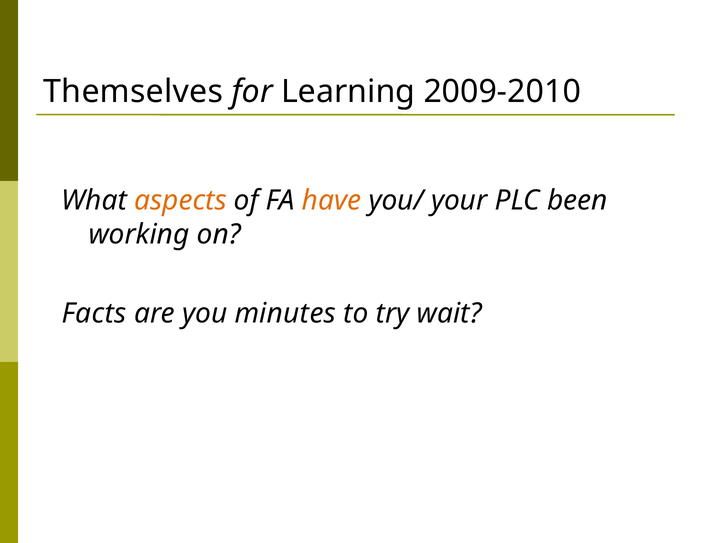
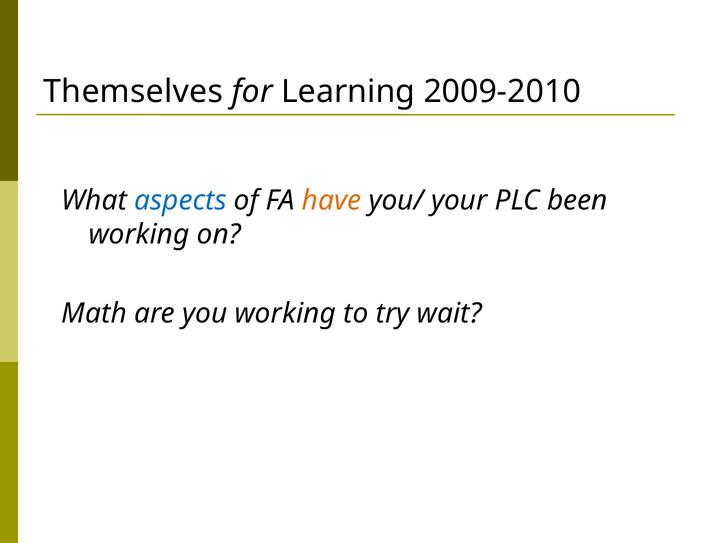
aspects colour: orange -> blue (180, 200)
Facts: Facts -> Math (94, 313)
you minutes: minutes -> working (285, 313)
